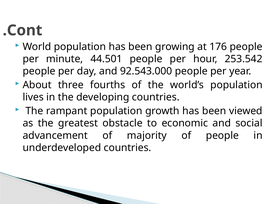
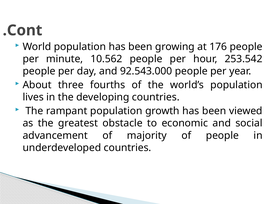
44.501: 44.501 -> 10.562 (106, 59)
